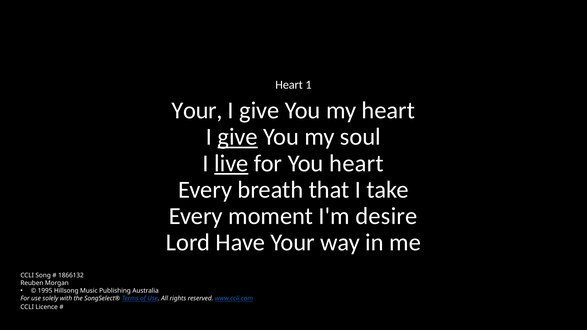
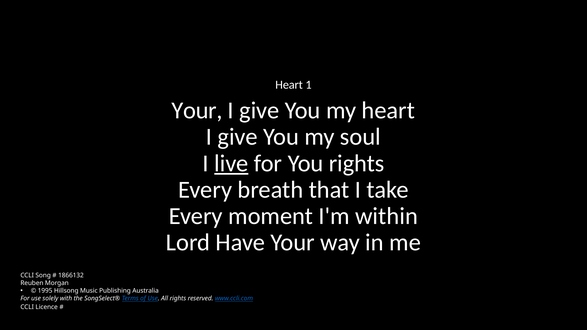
give underline: present -> none (238, 137)
You heart: heart -> rights (357, 163)
desire: desire -> within (387, 216)
